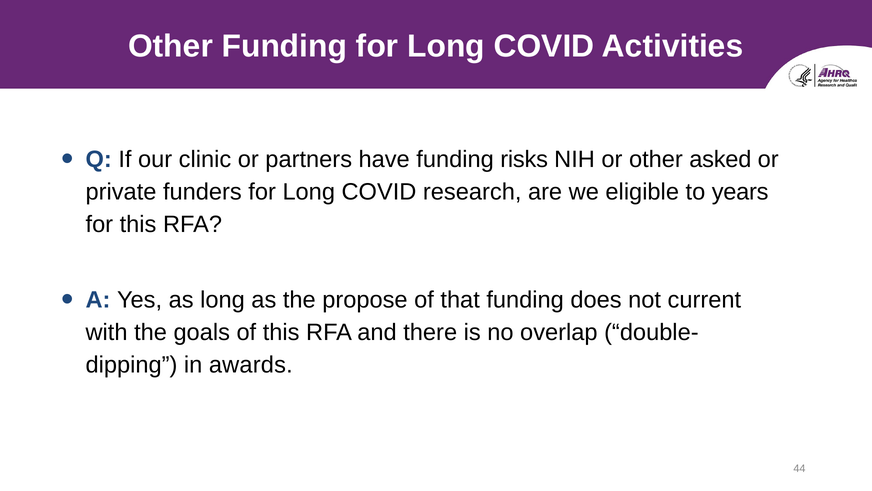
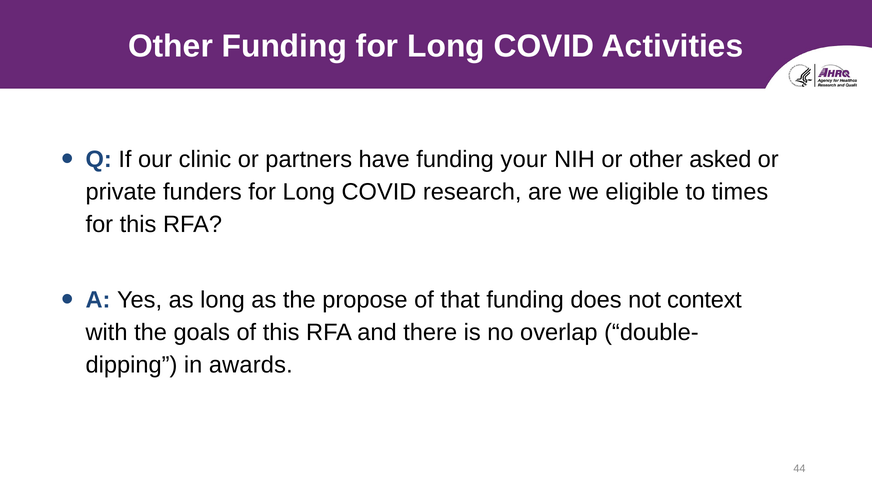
risks: risks -> your (524, 159)
years: years -> times (740, 192)
current: current -> context (704, 300)
